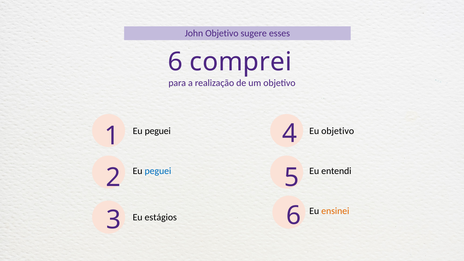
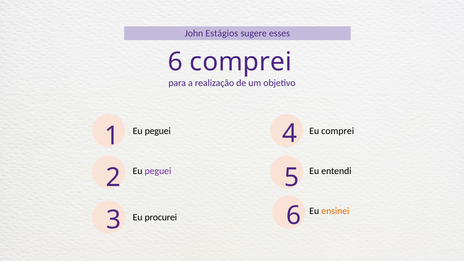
John Objetivo: Objetivo -> Estágios (222, 33)
Eu objetivo: objetivo -> comprei (338, 131)
peguei colour: blue -> purple (158, 171)
estágios: estágios -> procurei (161, 217)
